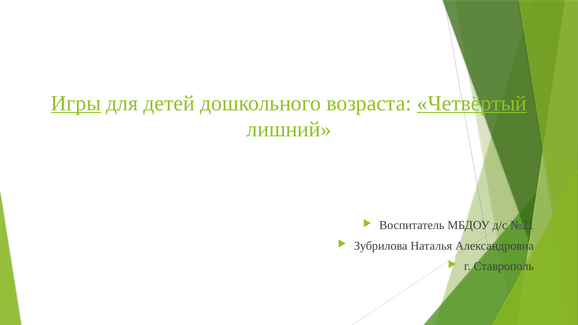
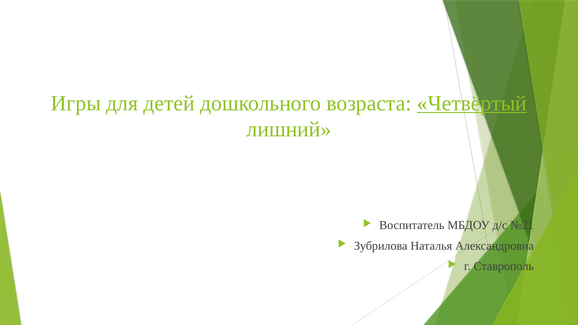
Игры underline: present -> none (76, 103)
